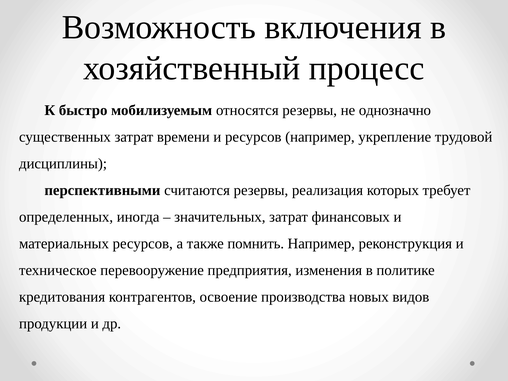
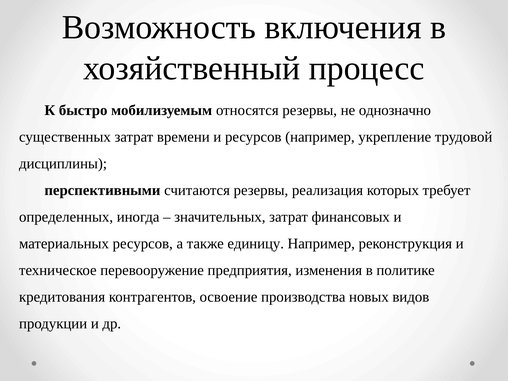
помнить: помнить -> единицу (256, 244)
